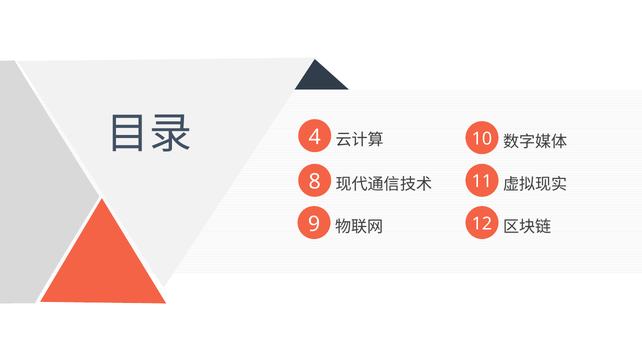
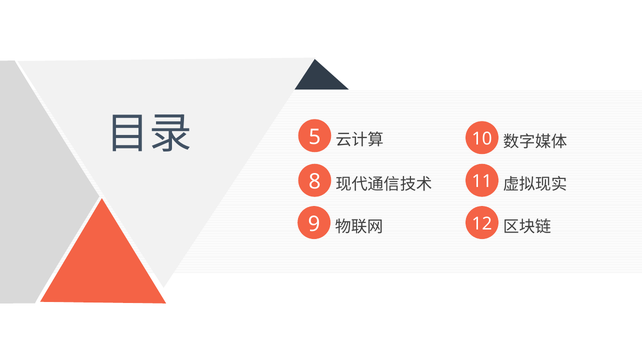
4: 4 -> 5 (315, 137)
